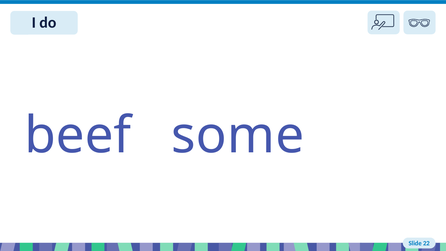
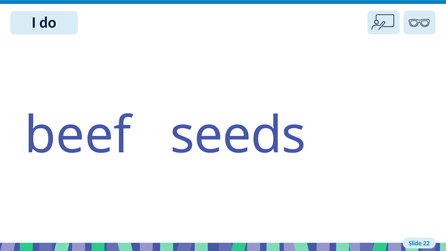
some: some -> seeds (238, 135)
